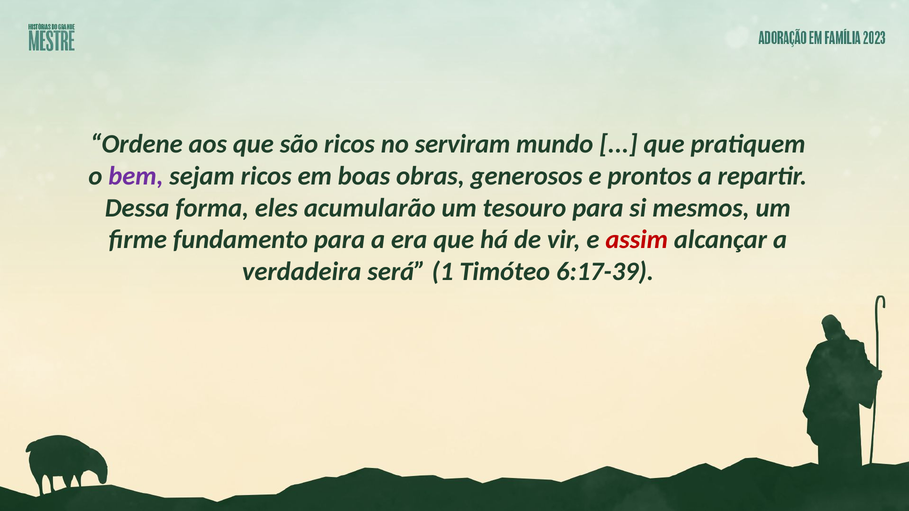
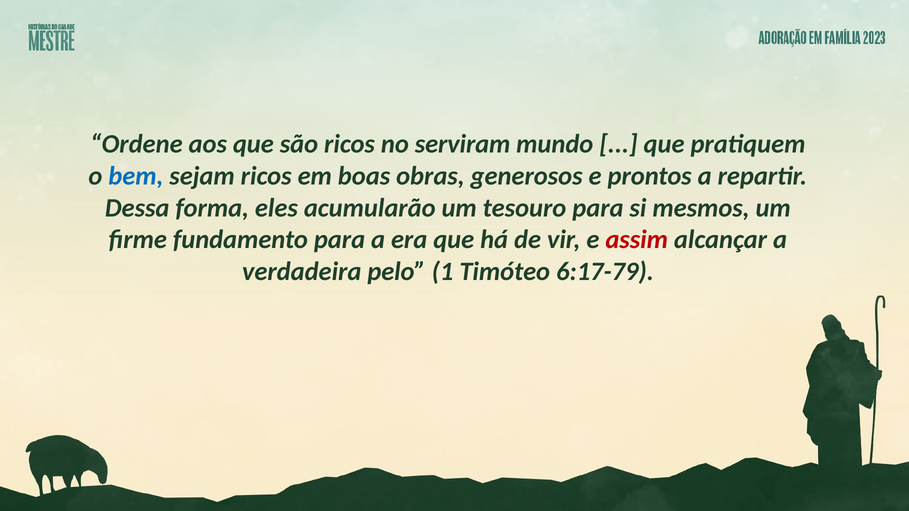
bem colour: purple -> blue (136, 176)
será: será -> pelo (397, 272)
6:17-39: 6:17-39 -> 6:17-79 (605, 272)
